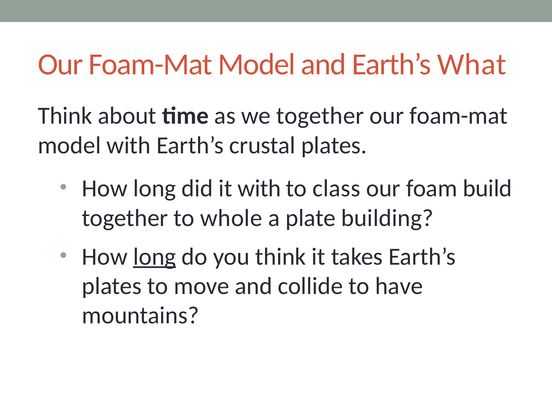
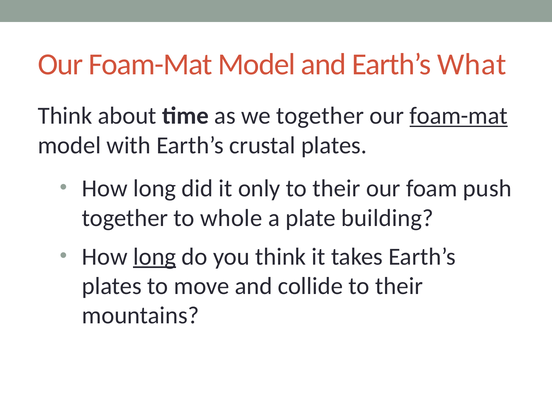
foam-mat underline: none -> present (459, 116)
it with: with -> only (259, 188)
class: class -> their (336, 188)
build: build -> push (487, 188)
collide to have: have -> their (399, 286)
